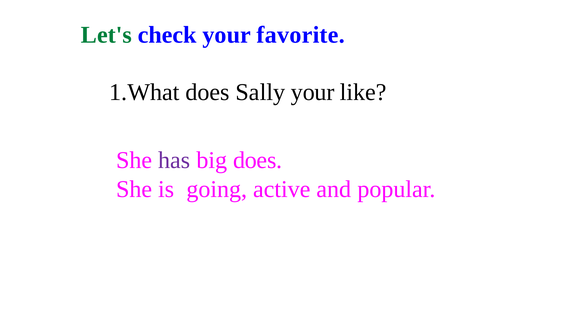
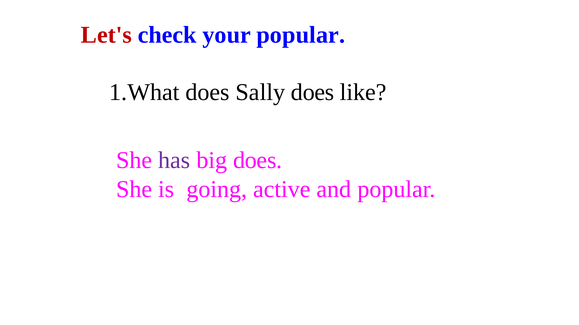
Let's colour: green -> red (106, 35)
your favorite: favorite -> popular (301, 35)
Sally your: your -> does (313, 92)
